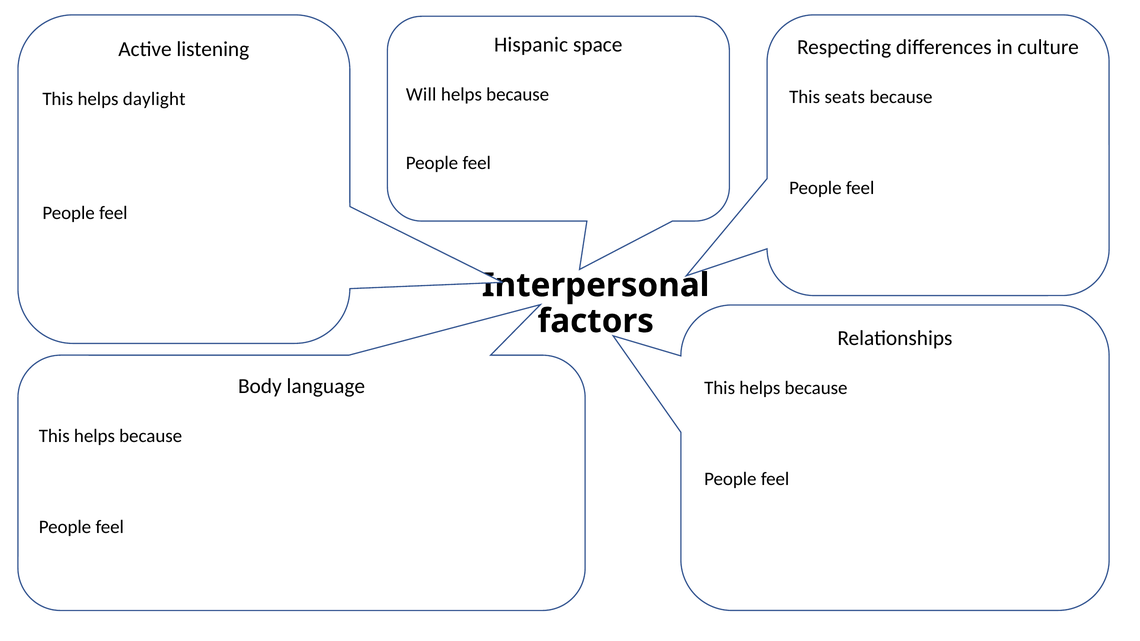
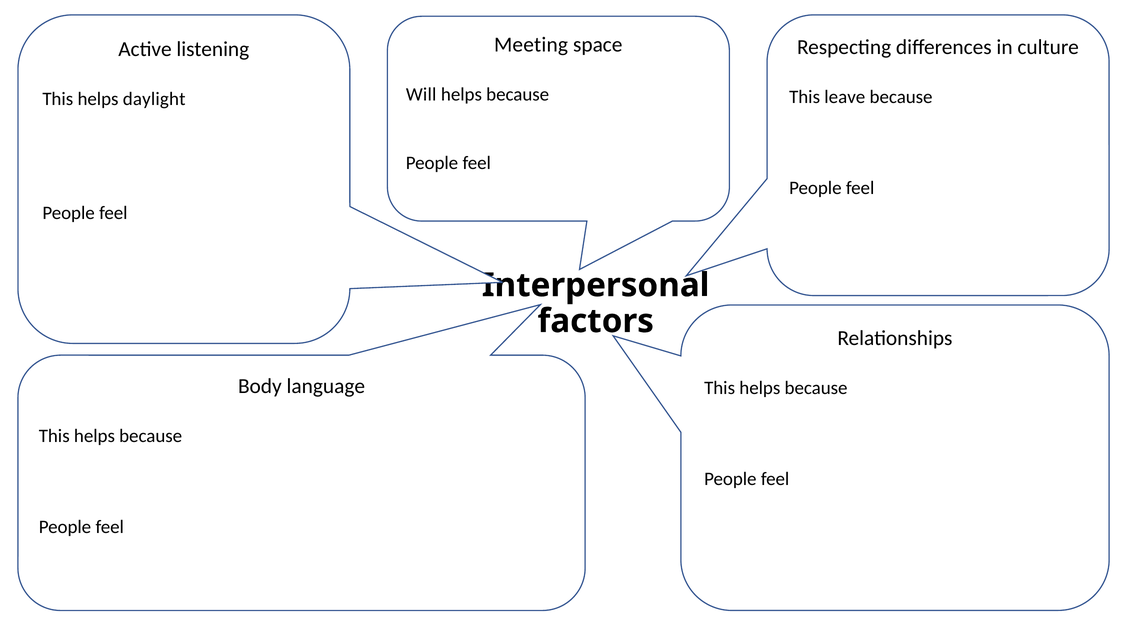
Hispanic: Hispanic -> Meeting (531, 45)
seats: seats -> leave (845, 97)
